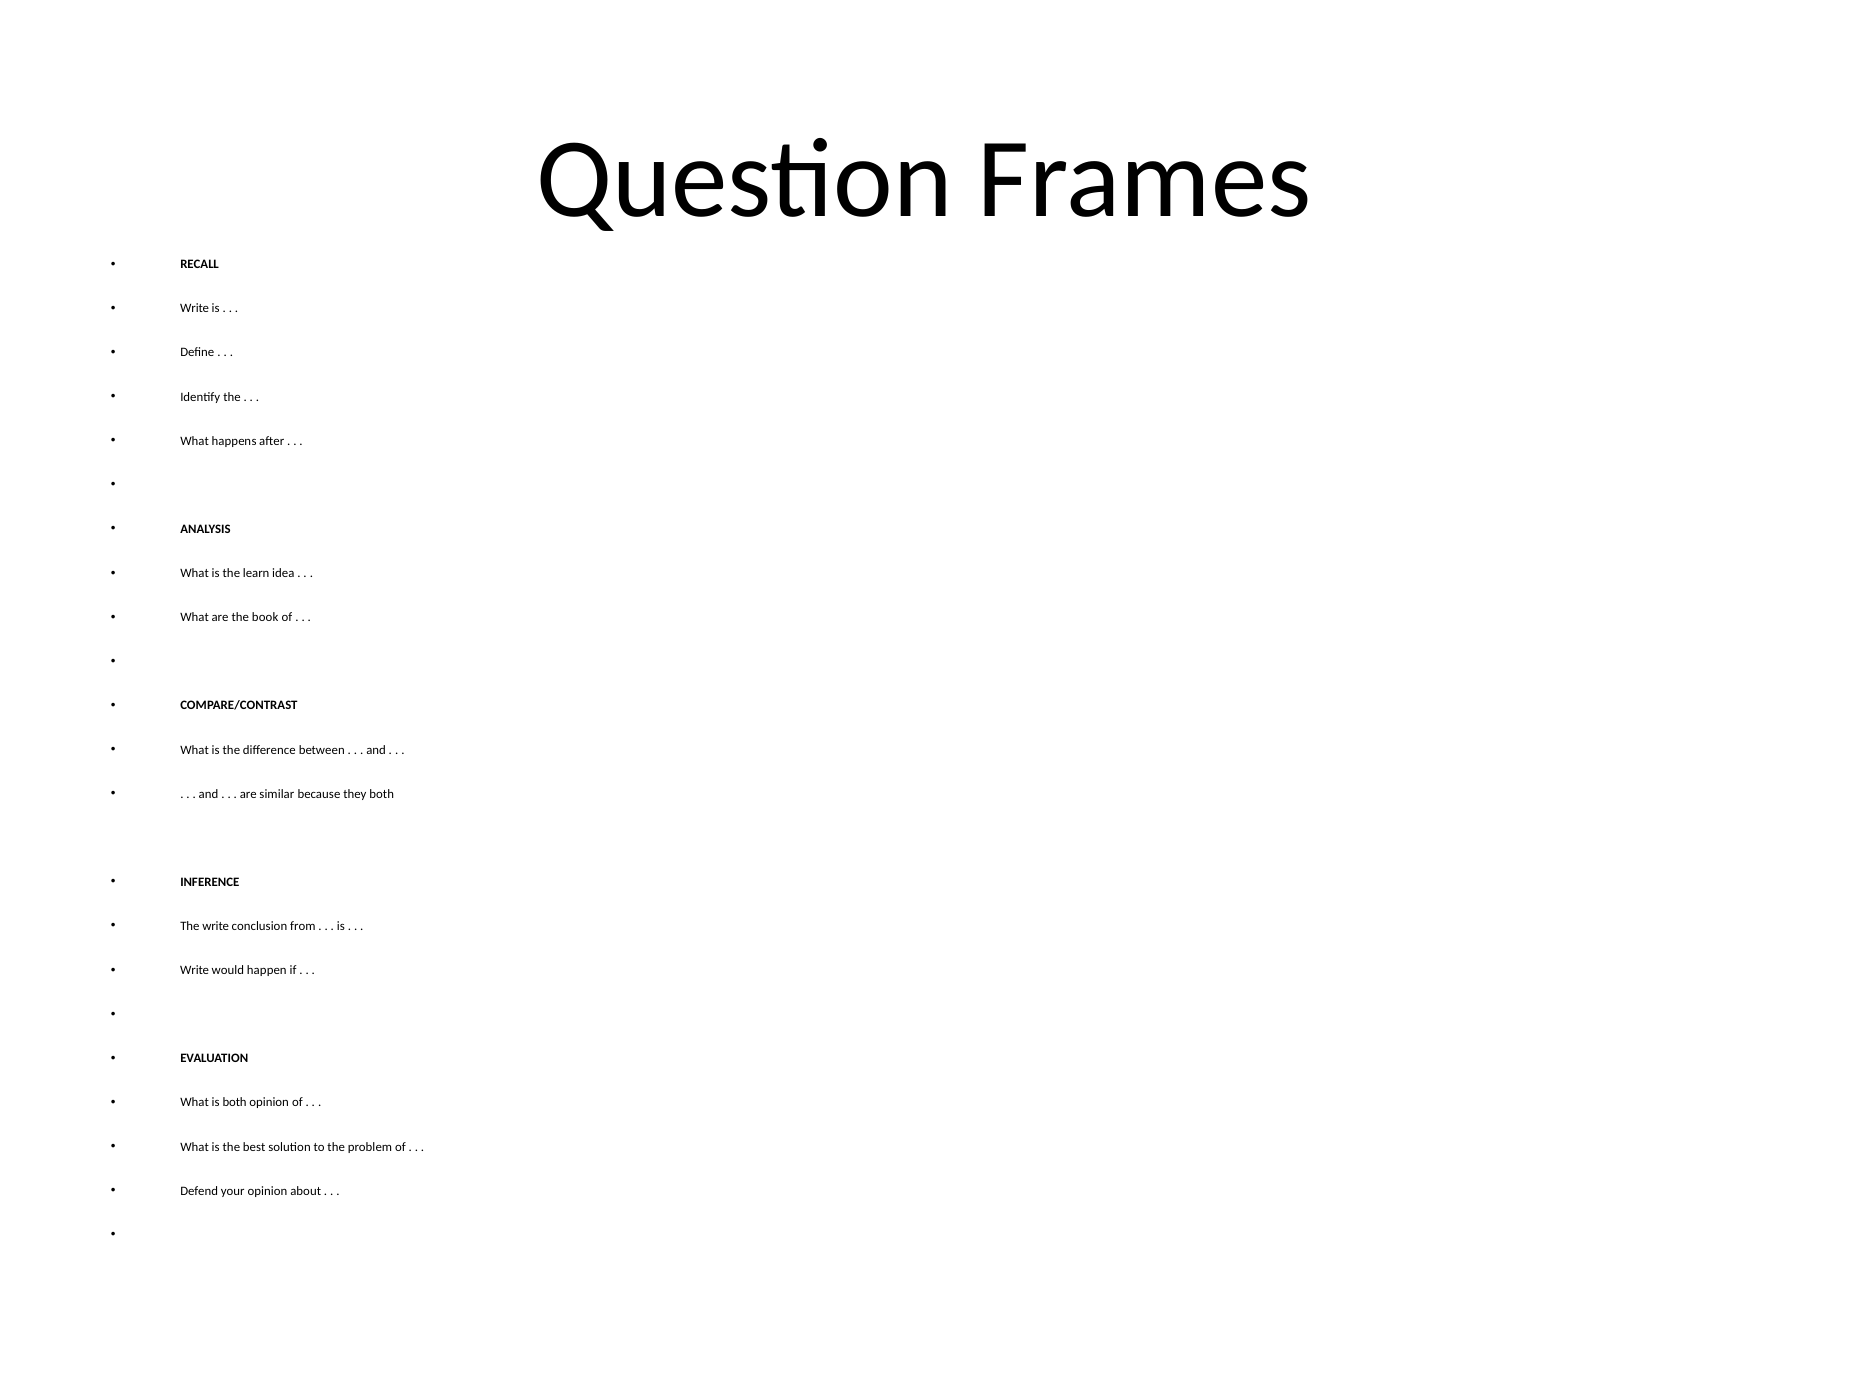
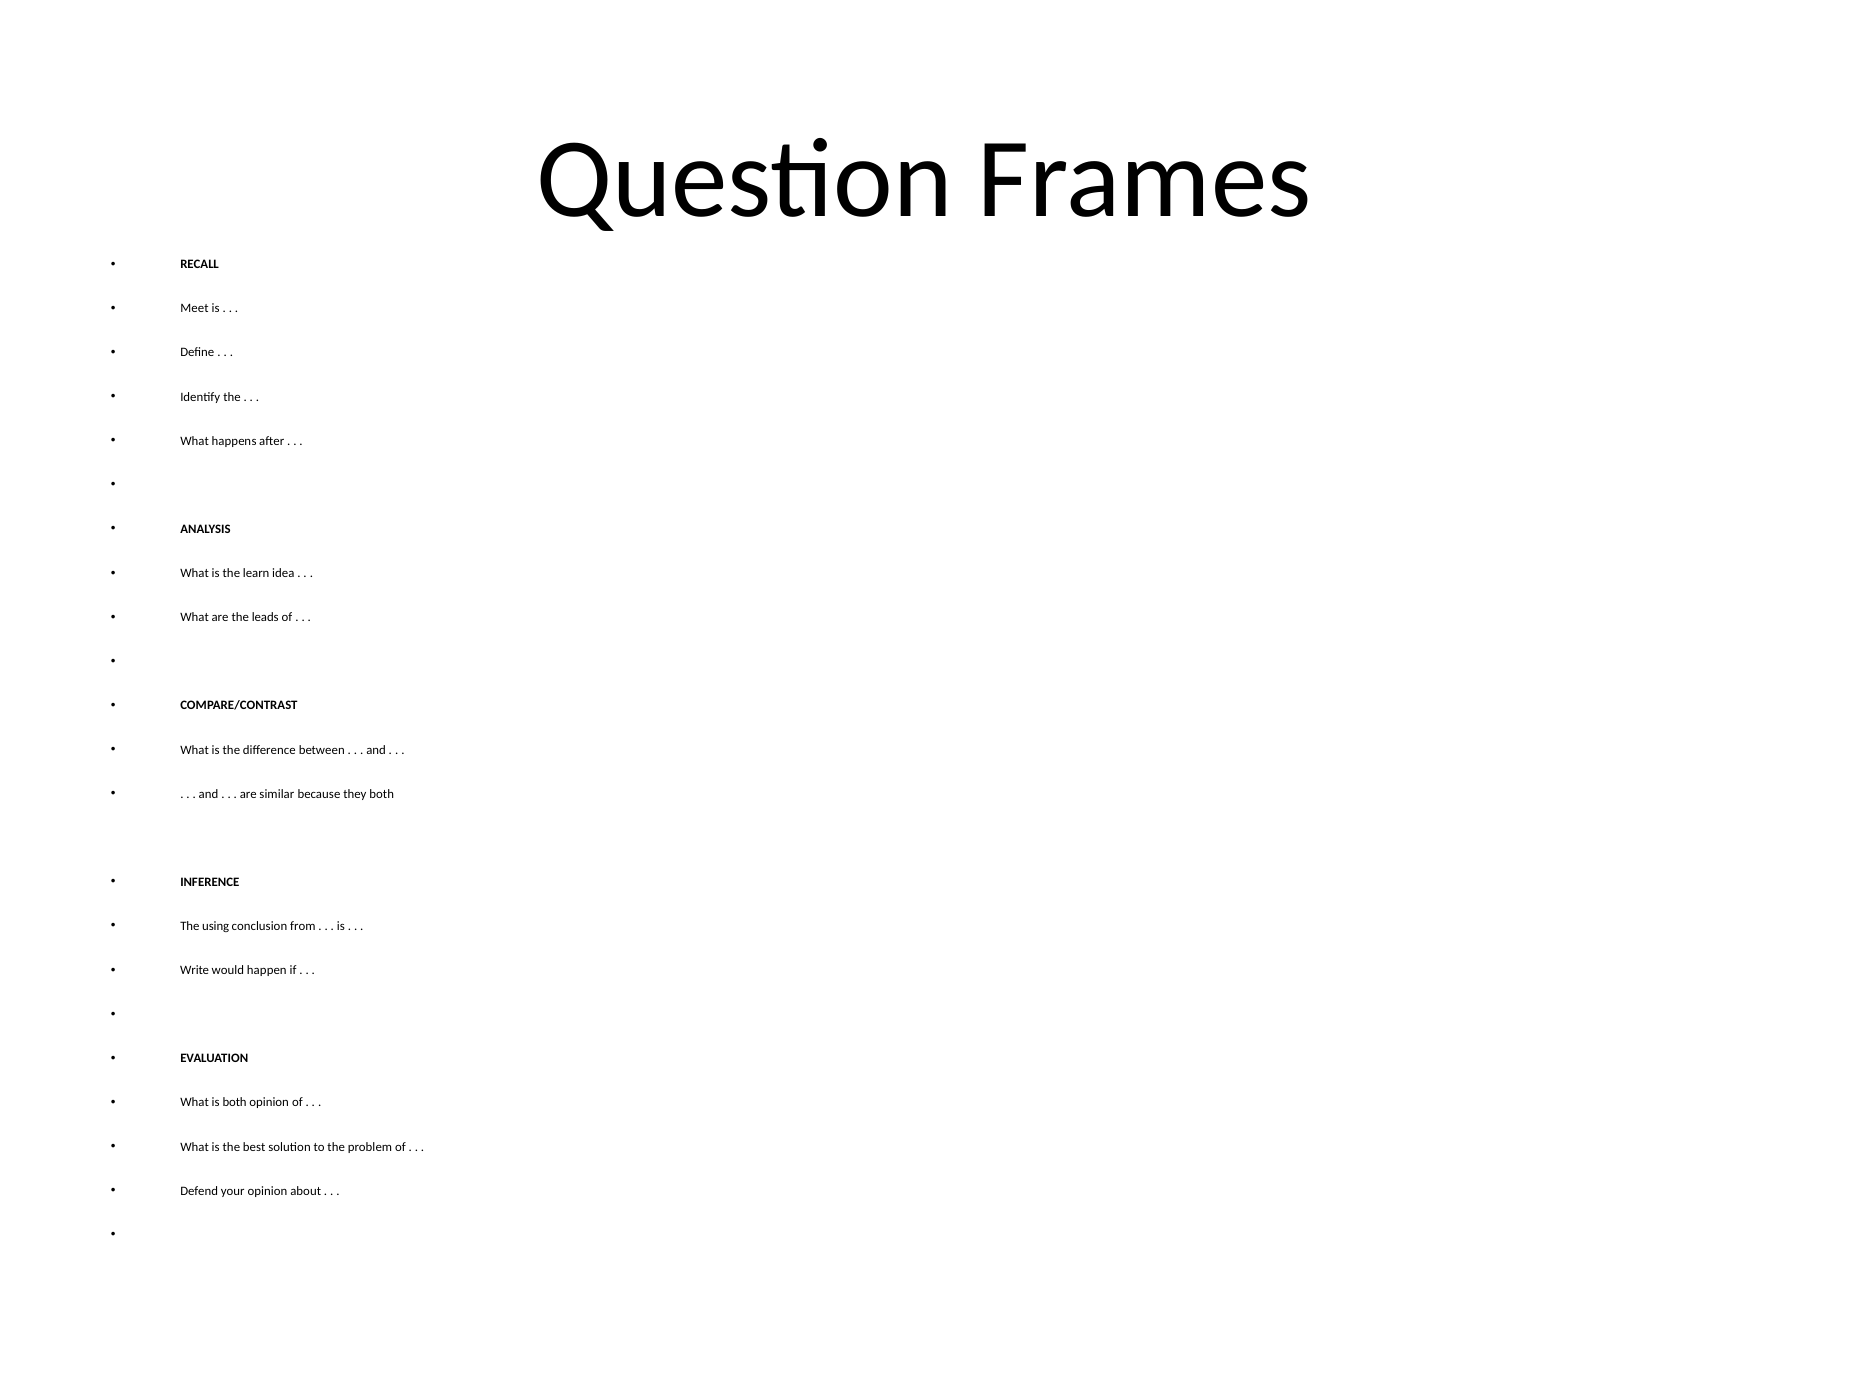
Write: Write -> Meet (195, 308)
book: book -> leads (265, 617)
The write: write -> using (216, 926)
